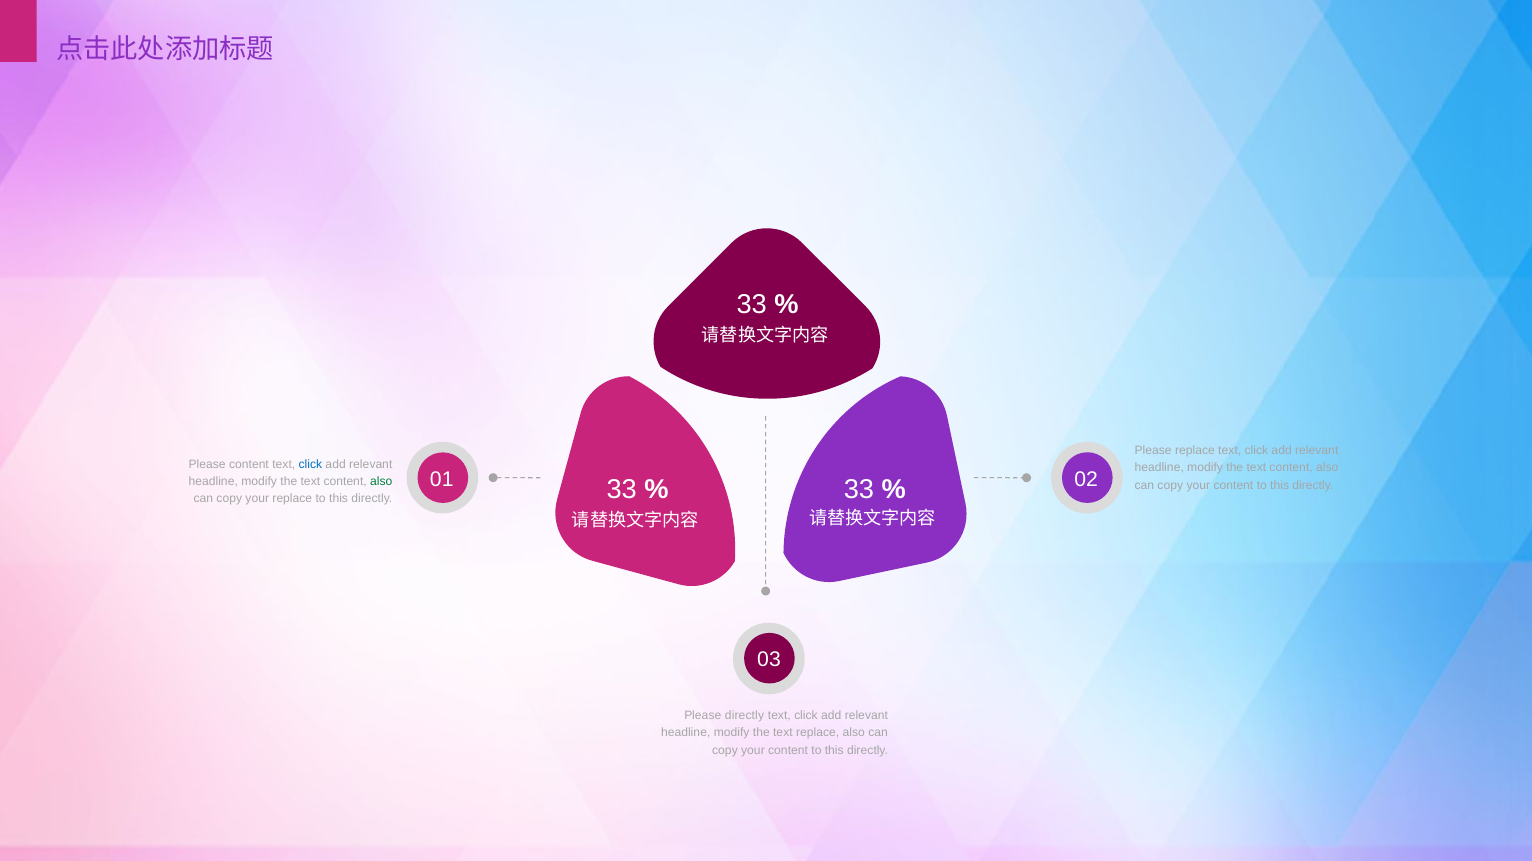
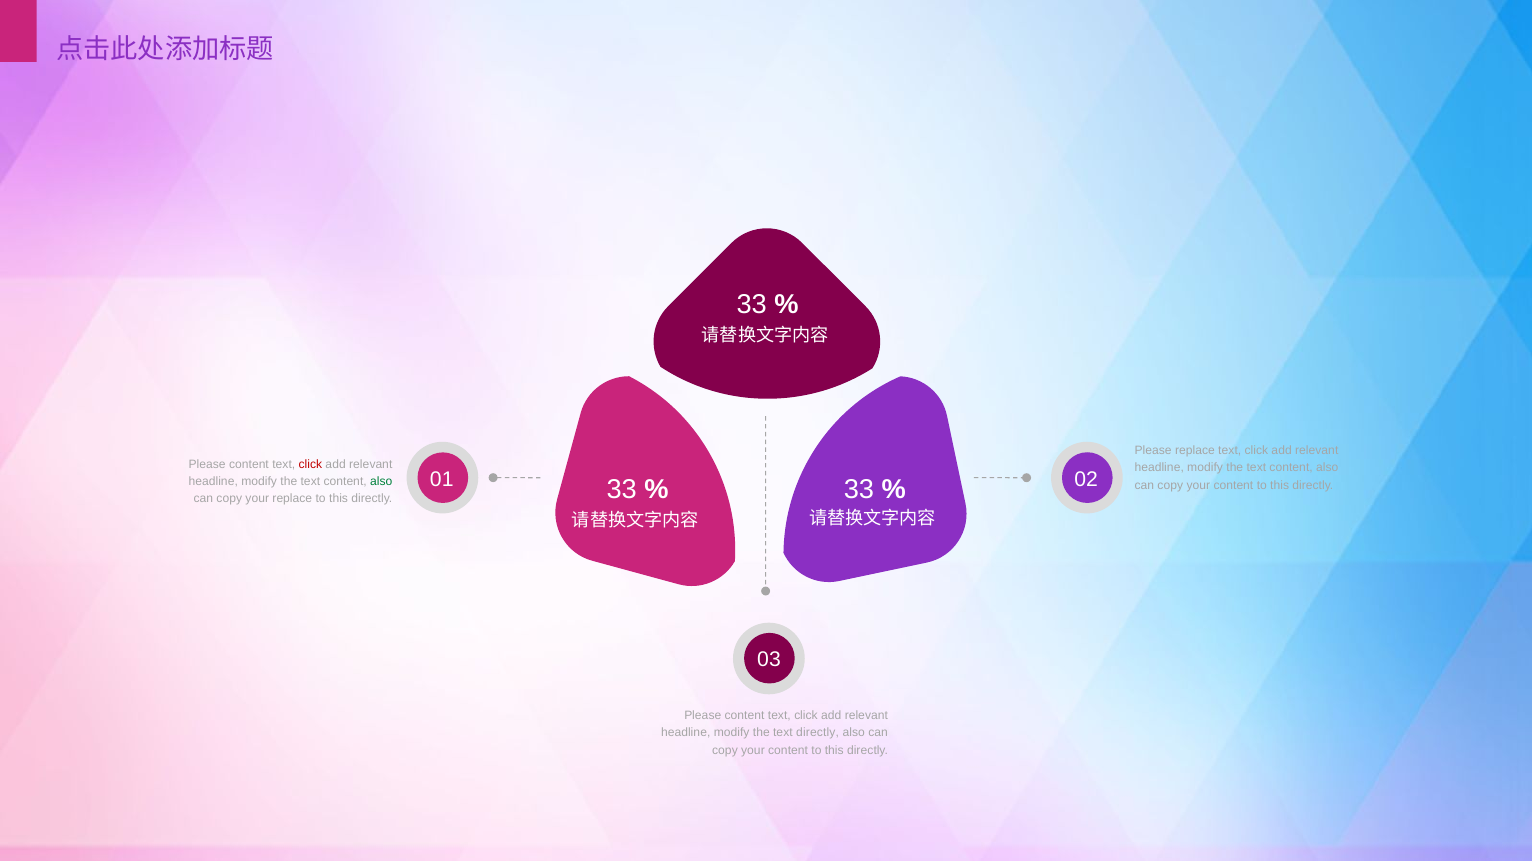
click colour: blue -> red (310, 464)
directly: directly -> content (745, 716)
text replace: replace -> directly (818, 733)
